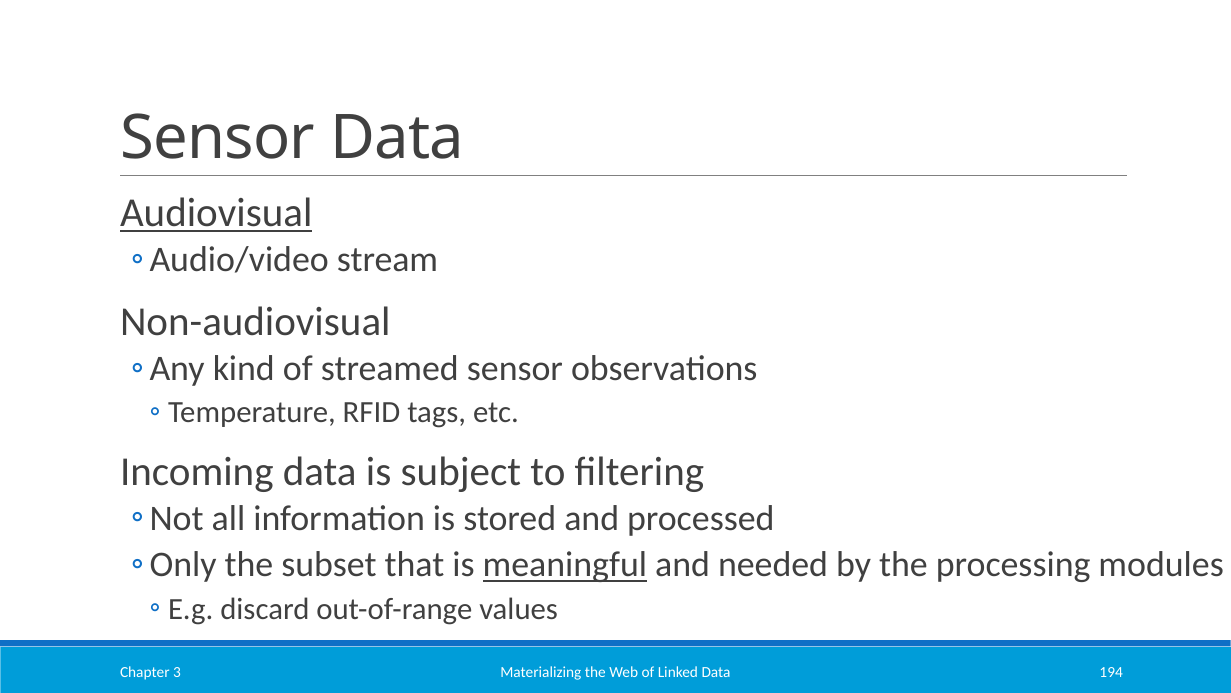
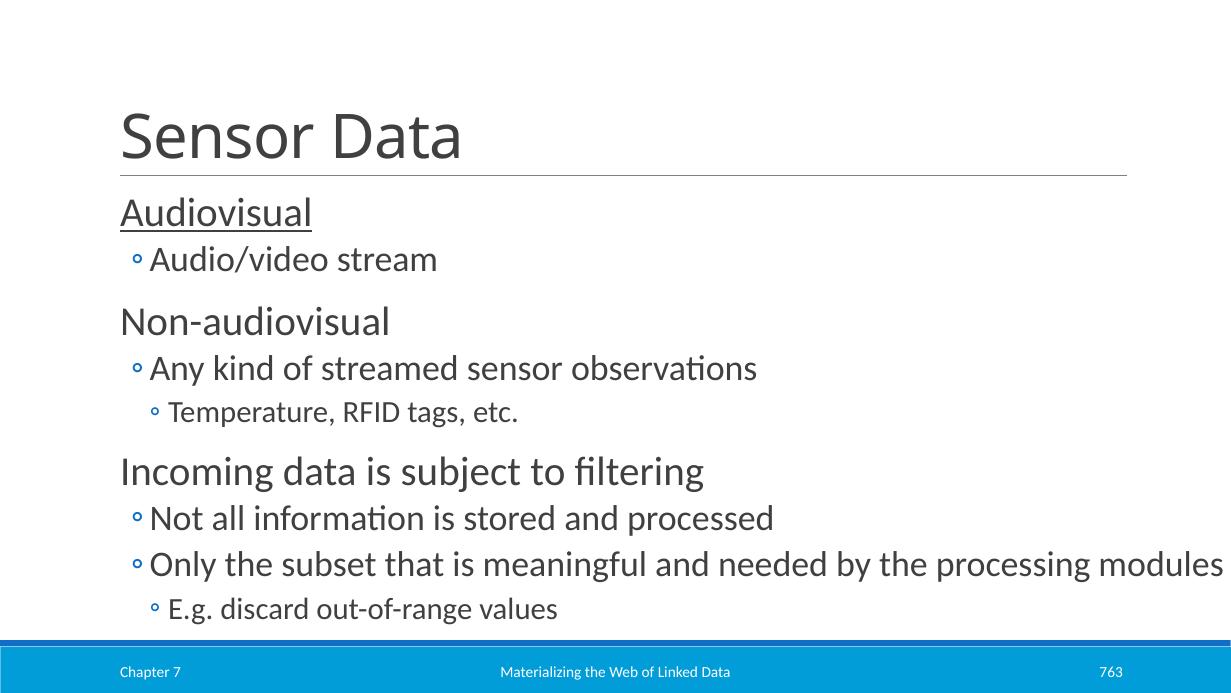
meaningful underline: present -> none (565, 565)
194: 194 -> 763 (1111, 672)
3: 3 -> 7 (177, 672)
